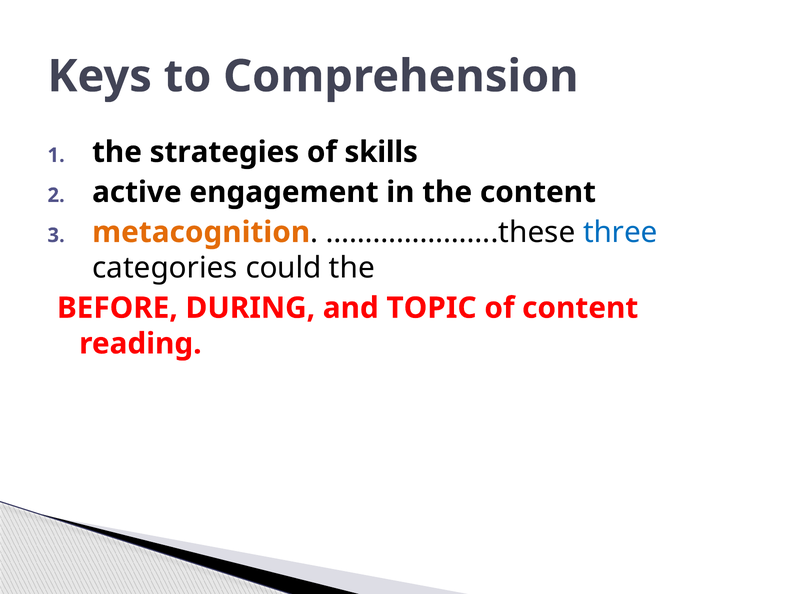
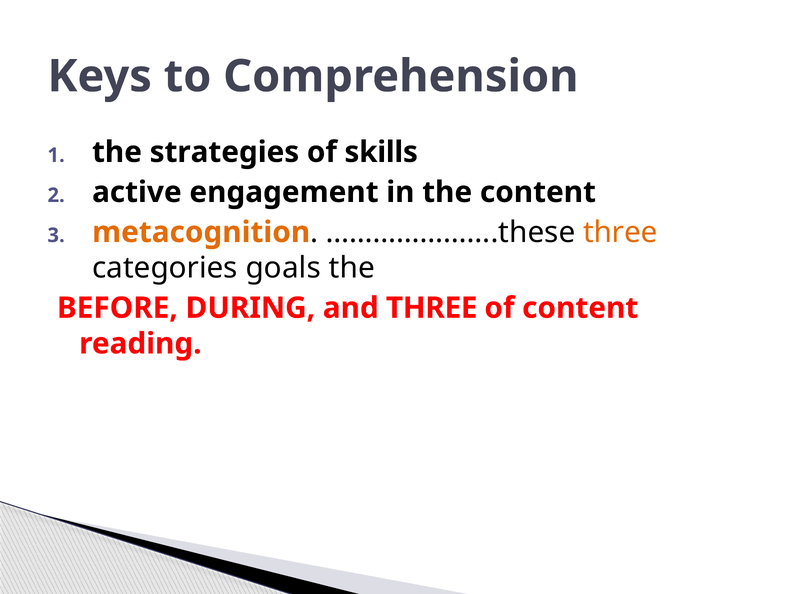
three colour: blue -> orange (620, 233)
could: could -> goals (283, 268)
and TOPIC: TOPIC -> THREE (432, 308)
